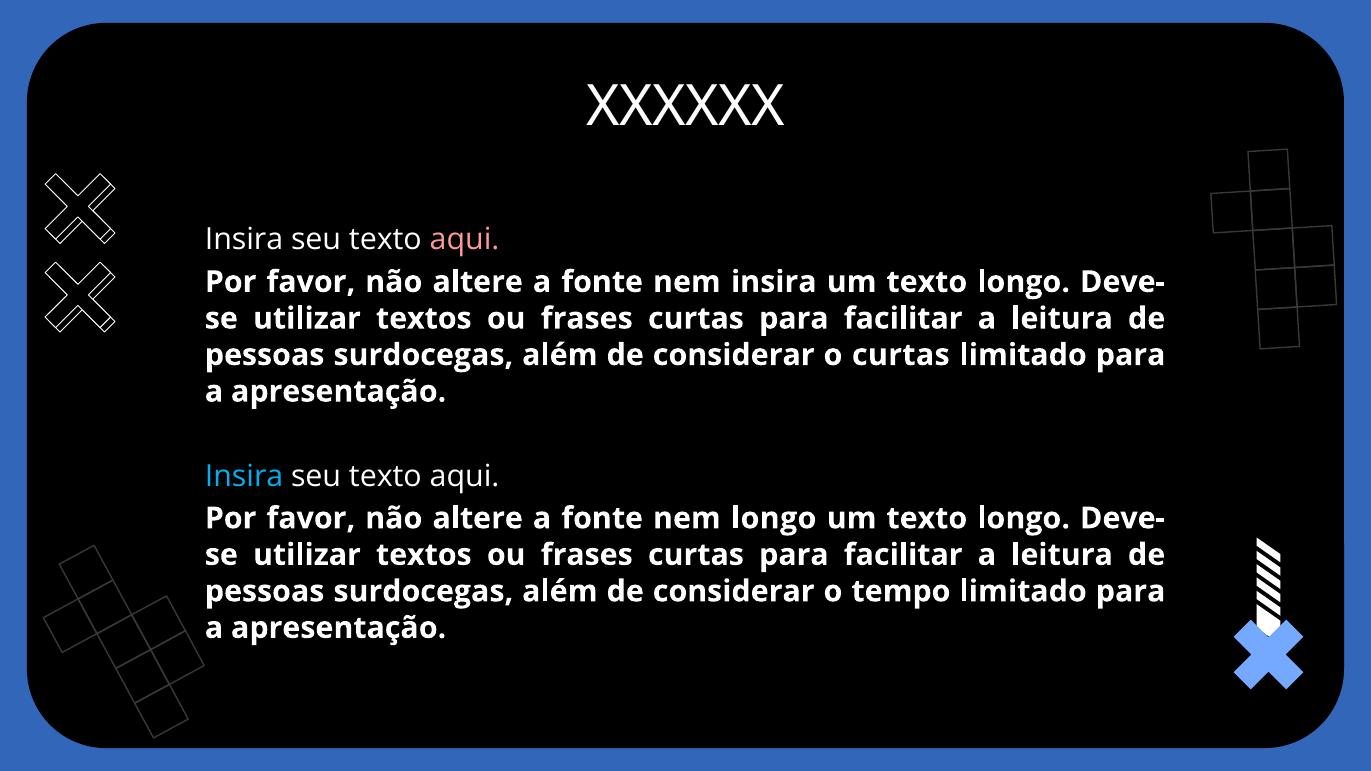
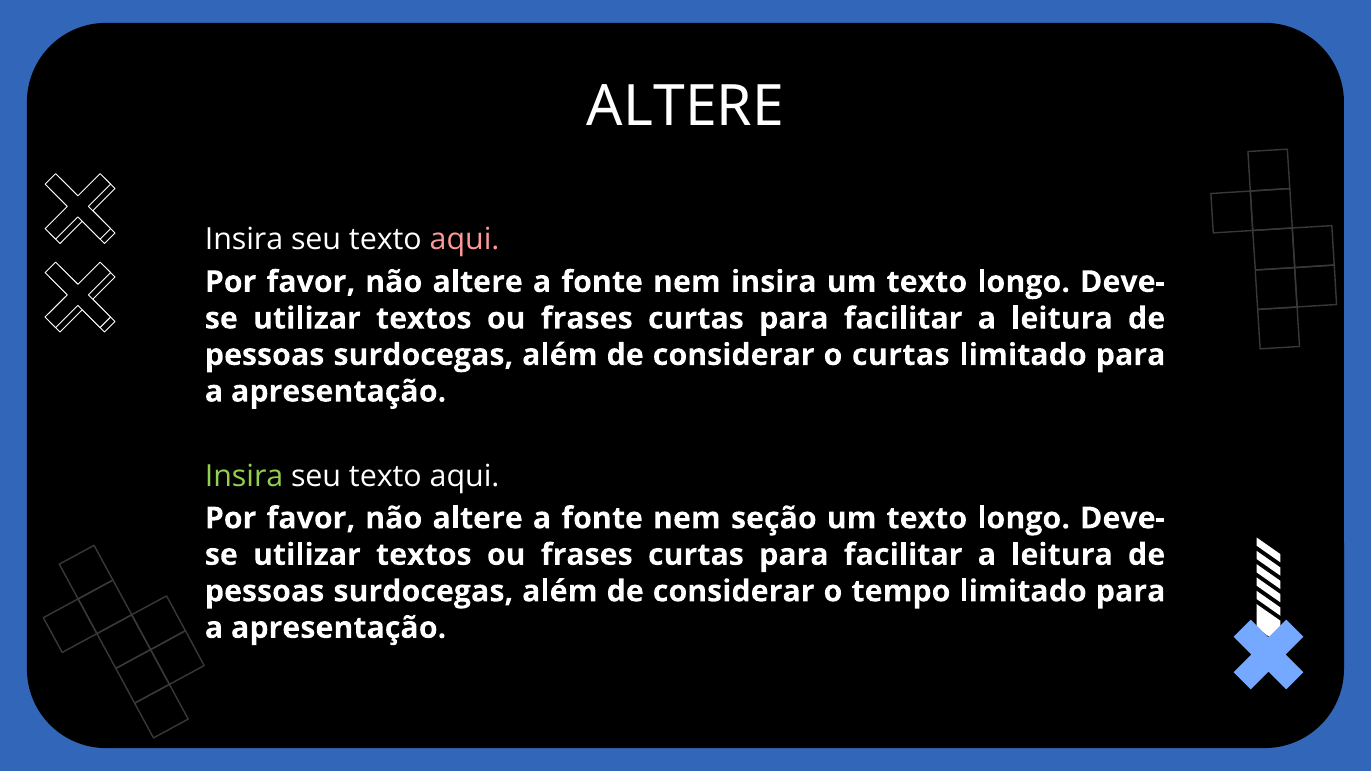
XXXXXX: XXXXXX -> ALTERE (685, 107)
Insira colour: light blue -> light green (244, 476)
nem longo: longo -> seção (774, 518)
